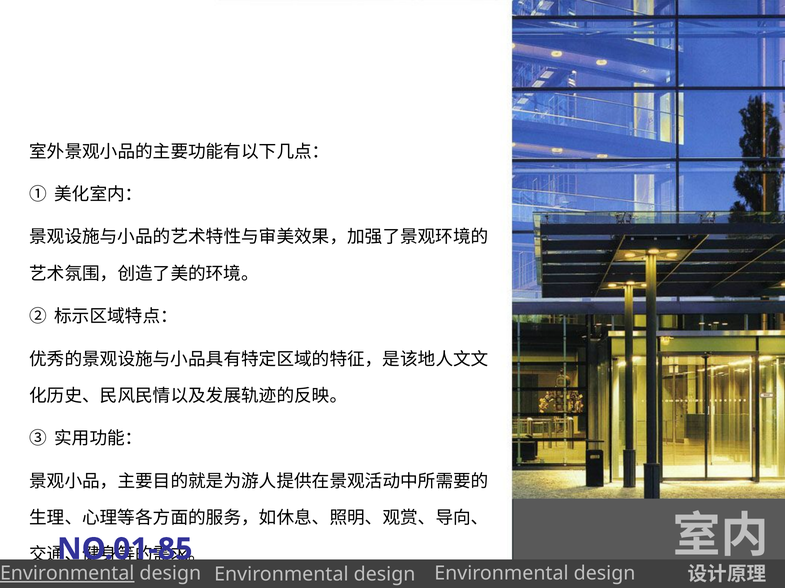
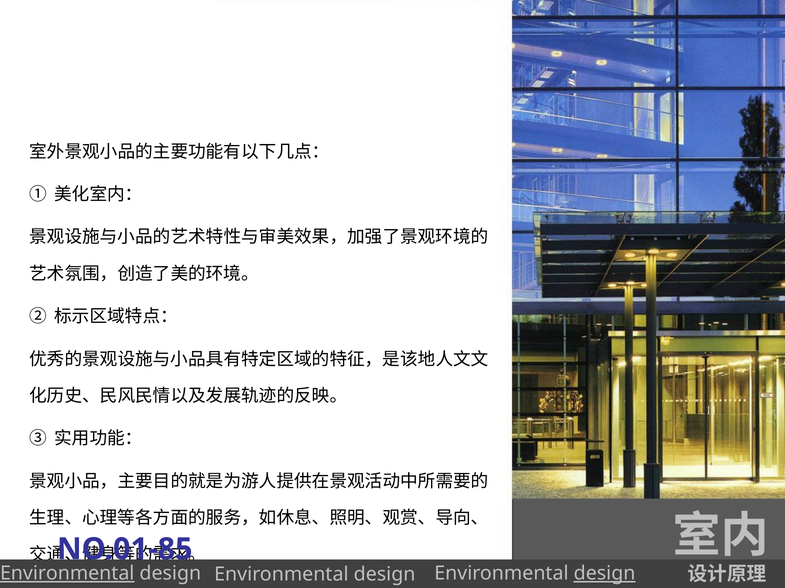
design underline: none -> present (605, 574)
